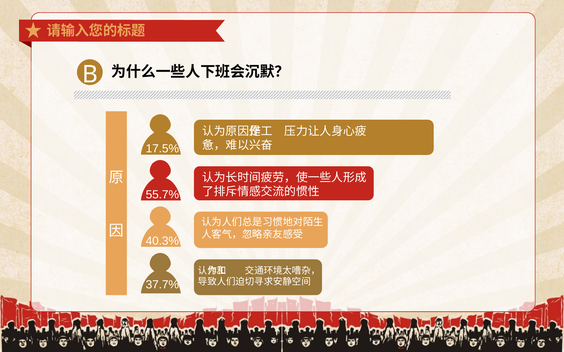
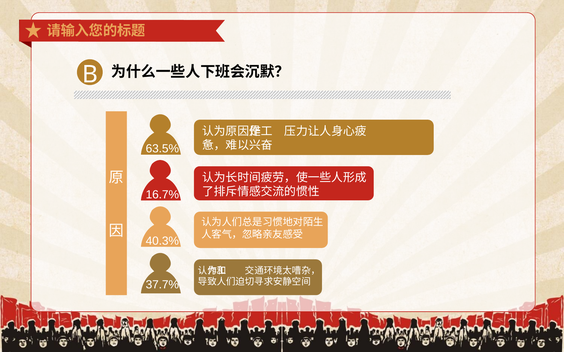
17.5%: 17.5% -> 63.5% (162, 149)
55.7%: 55.7% -> 16.7% (162, 195)
